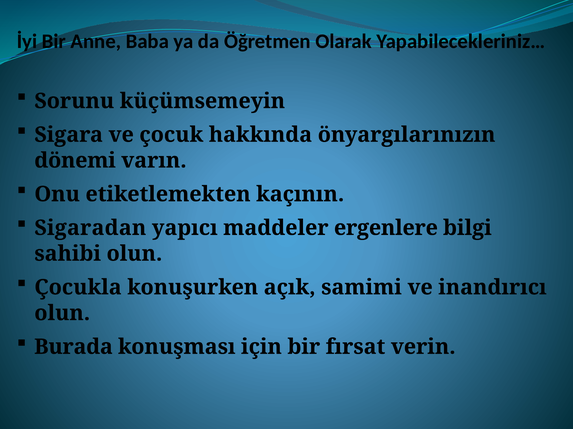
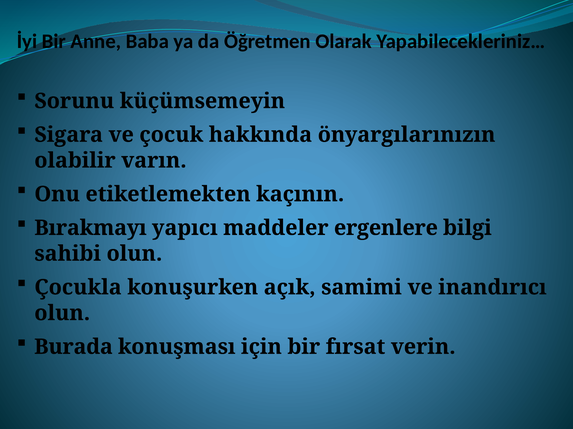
dönemi: dönemi -> olabilir (75, 161)
Sigaradan: Sigaradan -> Bırakmayı (90, 228)
